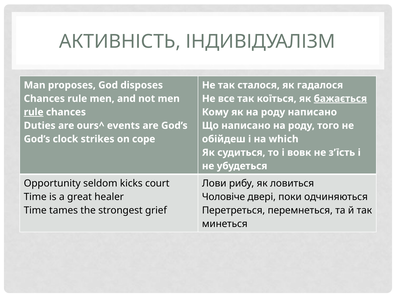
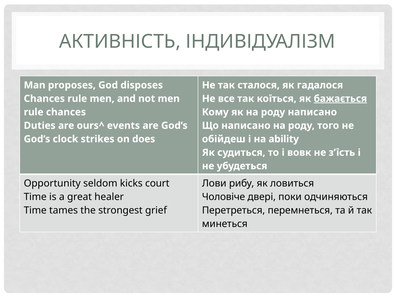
rule underline: present -> none (34, 112)
cope: cope -> does (144, 139)
which: which -> ability (284, 139)
